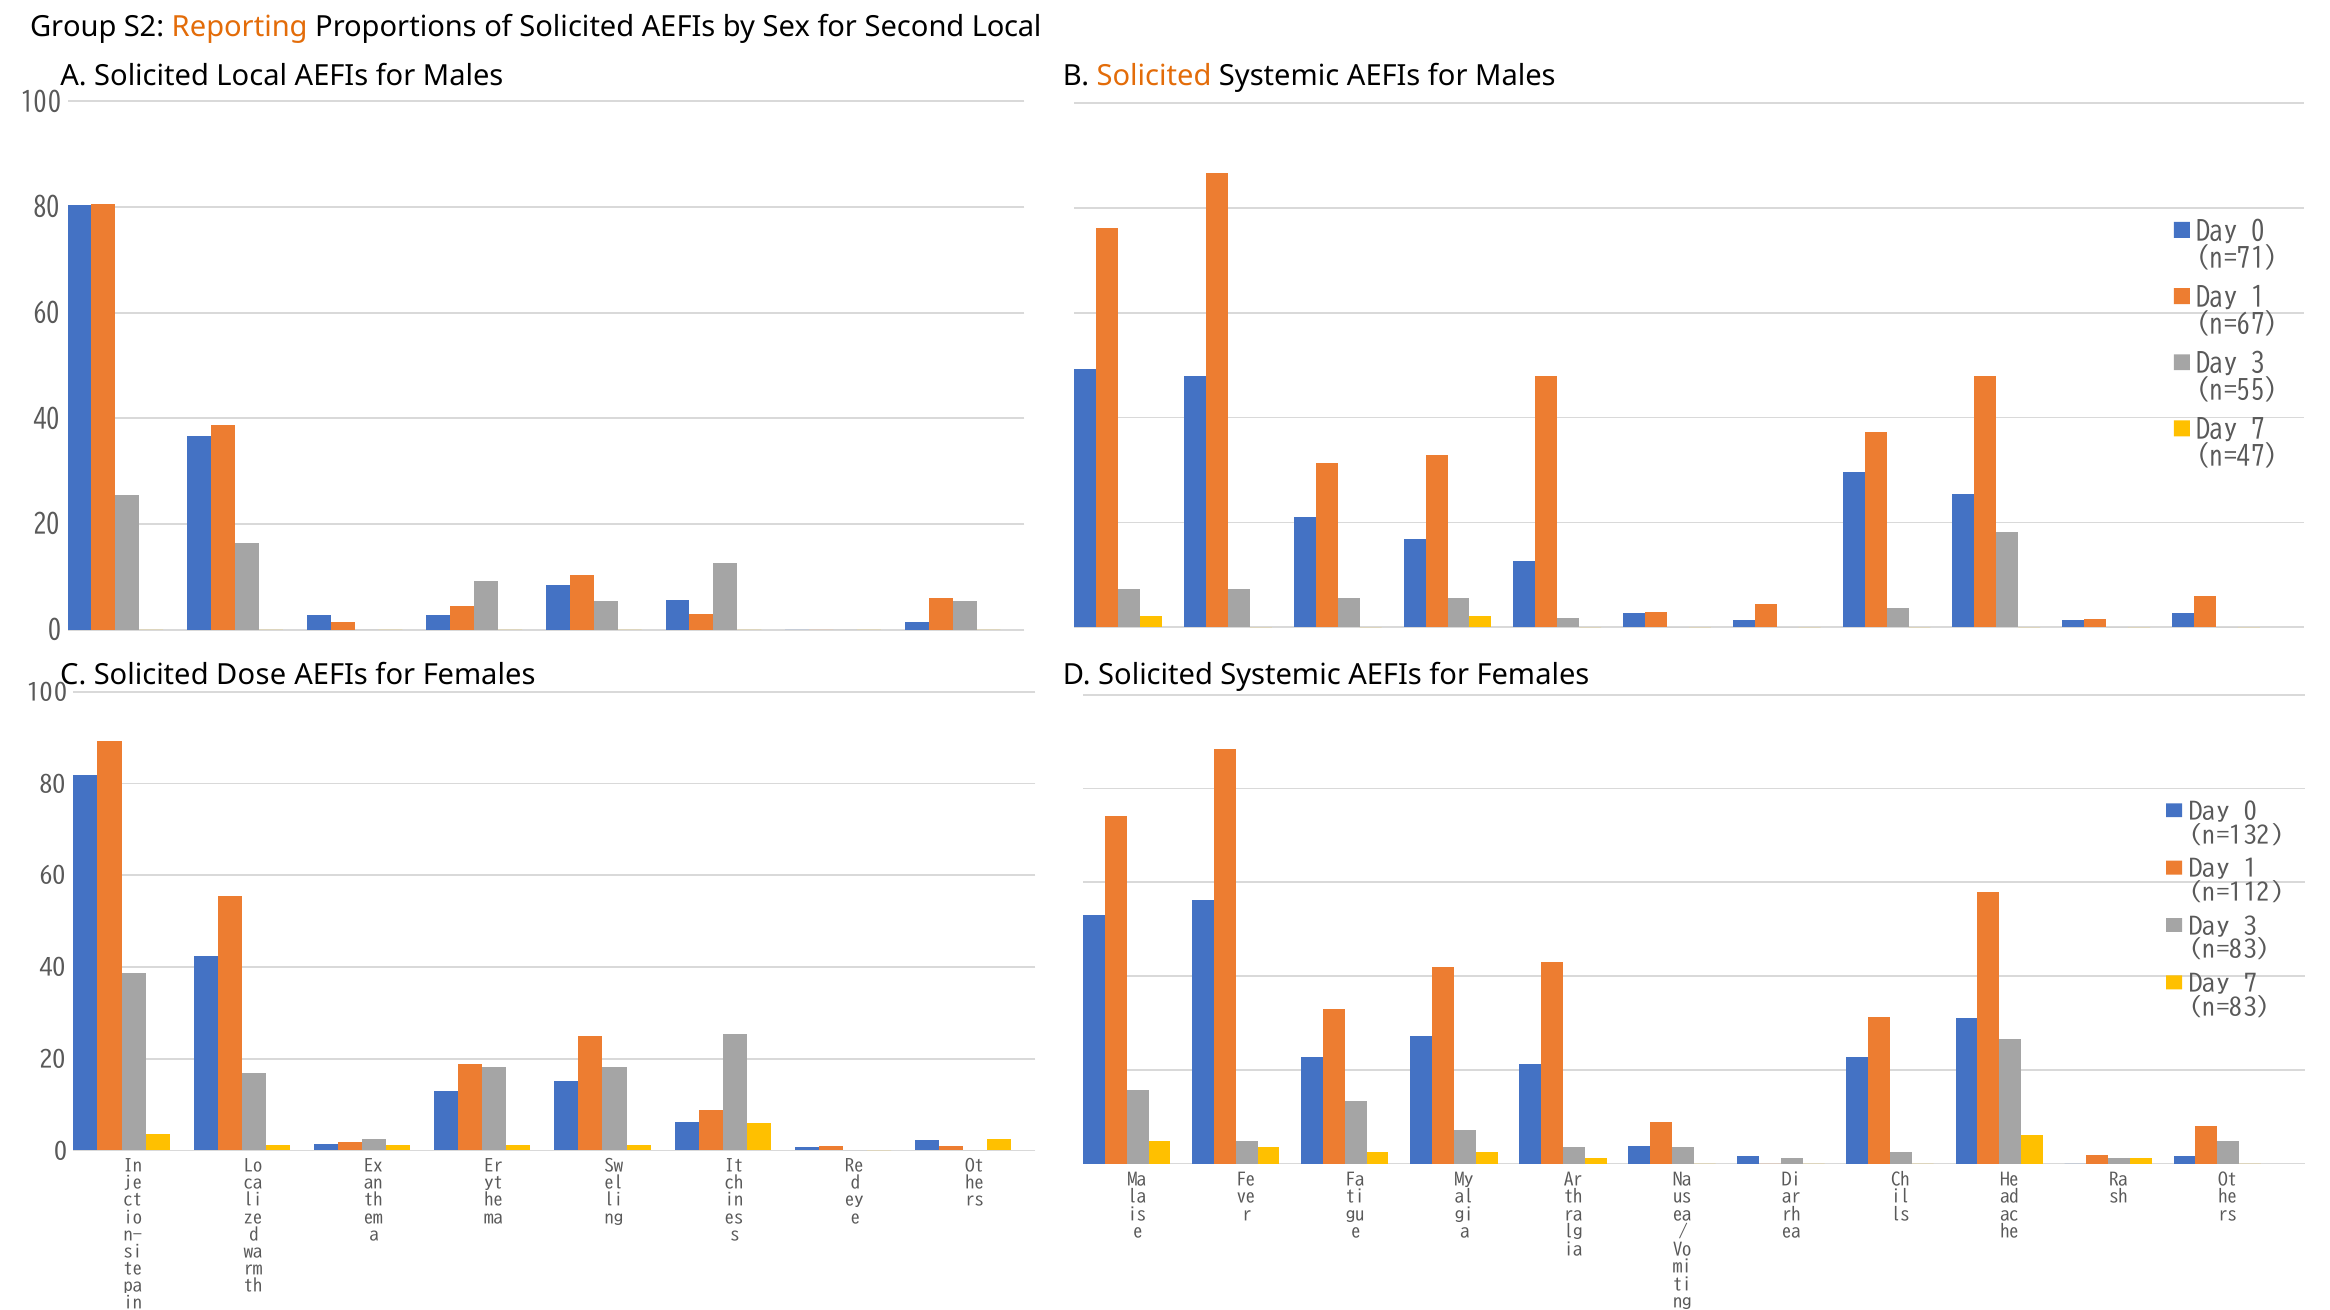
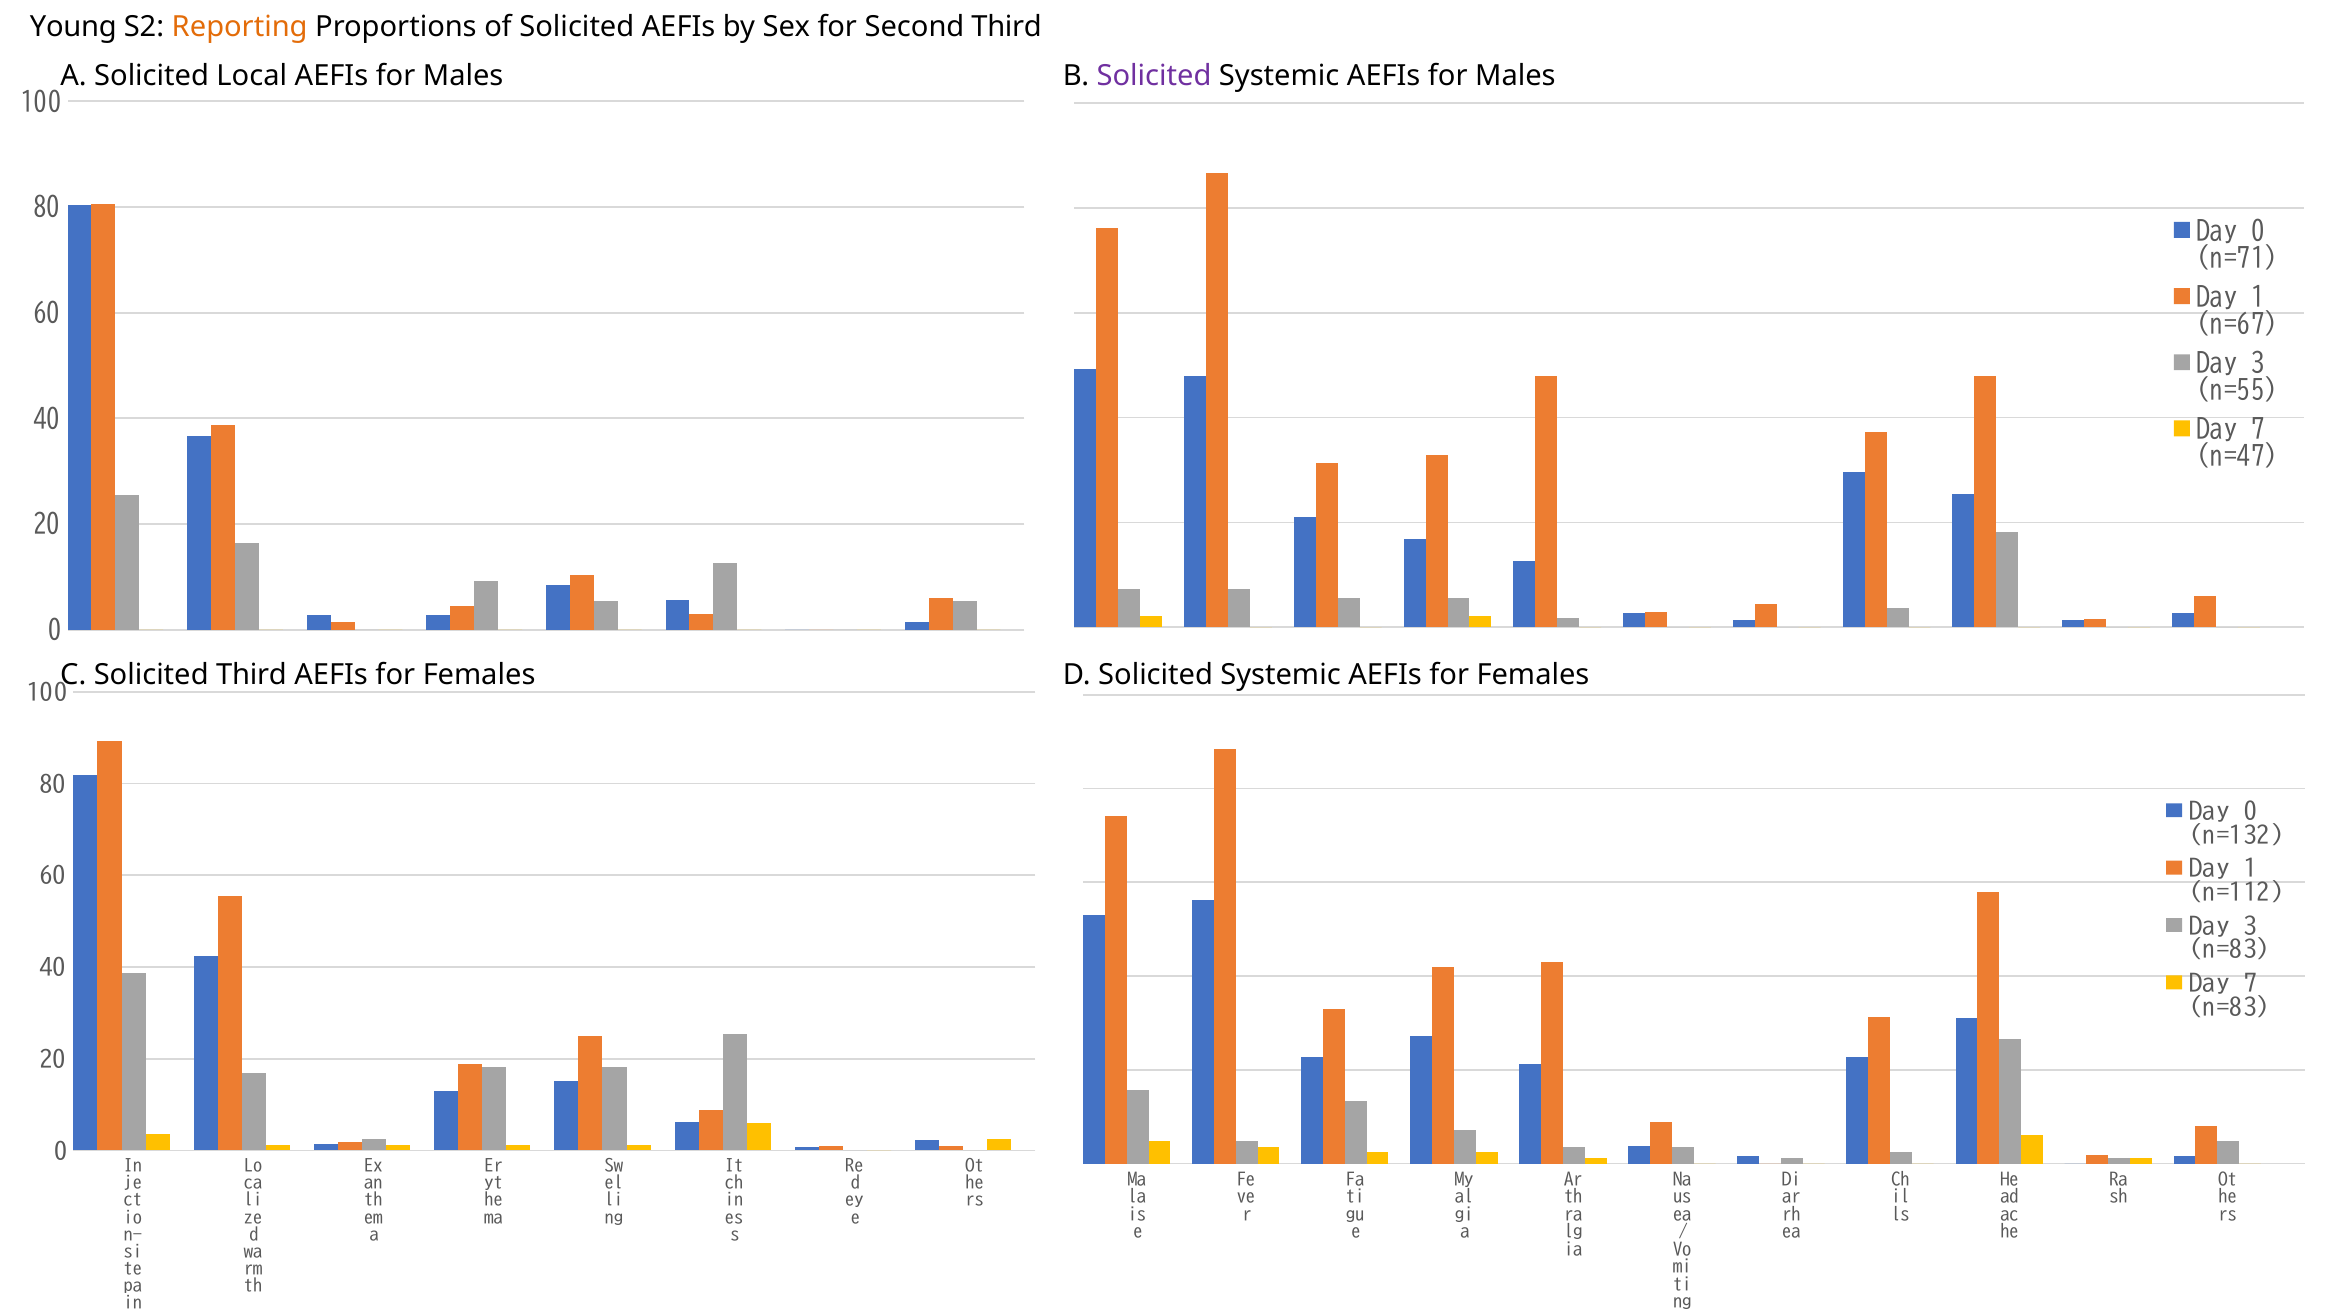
Group: Group -> Young (73, 27)
Second Local: Local -> Third (1007, 27)
Solicited colour: orange -> purple (1154, 76)
Solicited Dose: Dose -> Third (251, 675)
